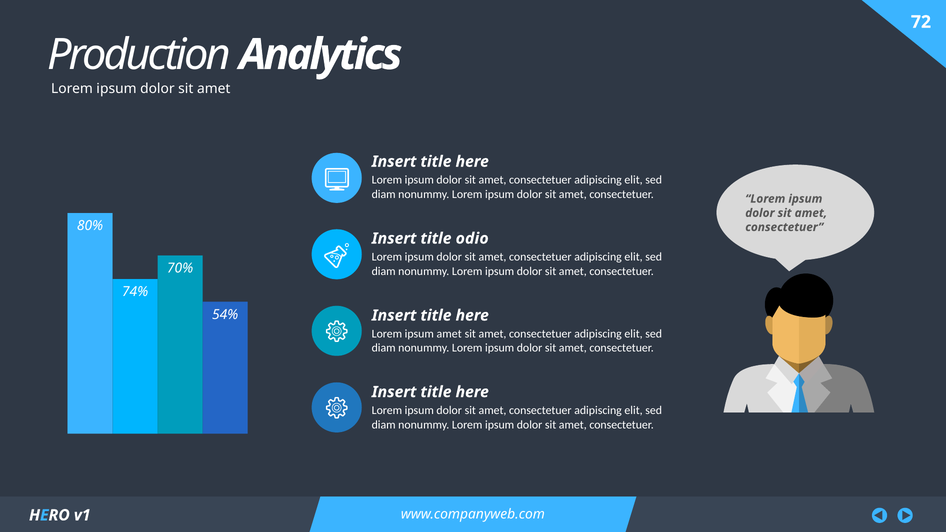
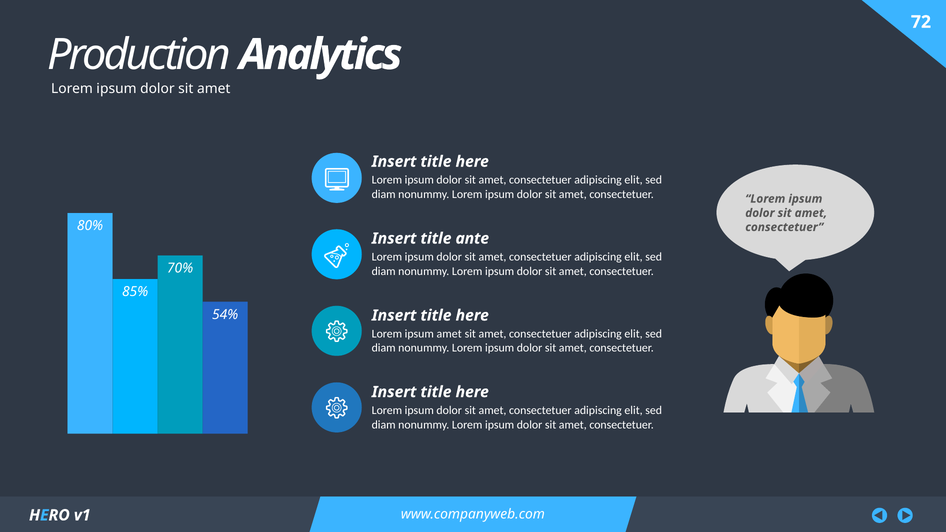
odio: odio -> ante (472, 239)
74%: 74% -> 85% (135, 292)
